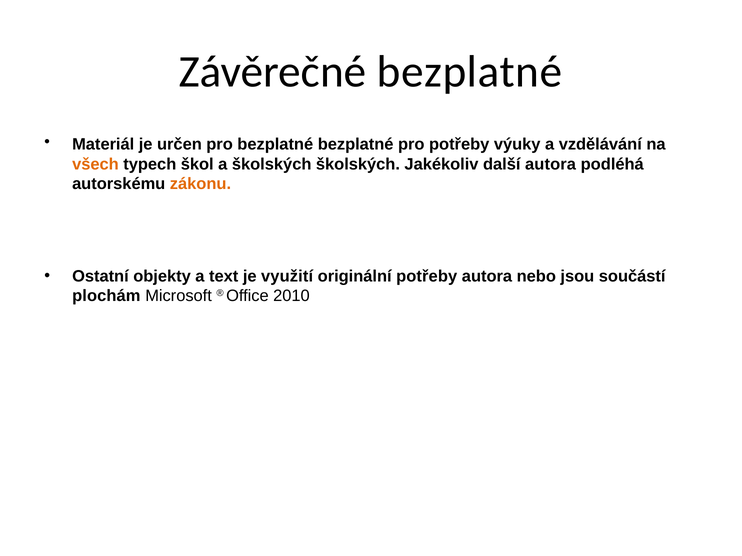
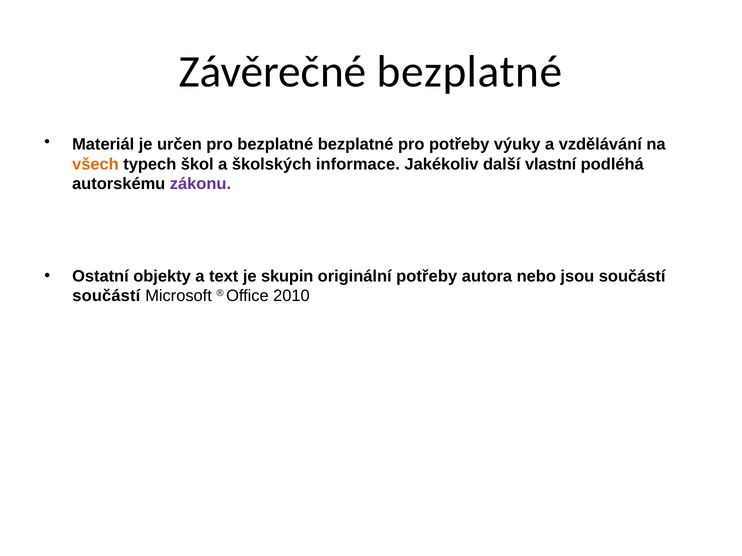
školských školských: školských -> informace (358, 164)
další autora: autora -> vlastní (551, 164)
zákonu colour: orange -> purple (200, 184)
využití: využití -> skupin (287, 276)
plochám: plochám -> součástí (106, 296)
